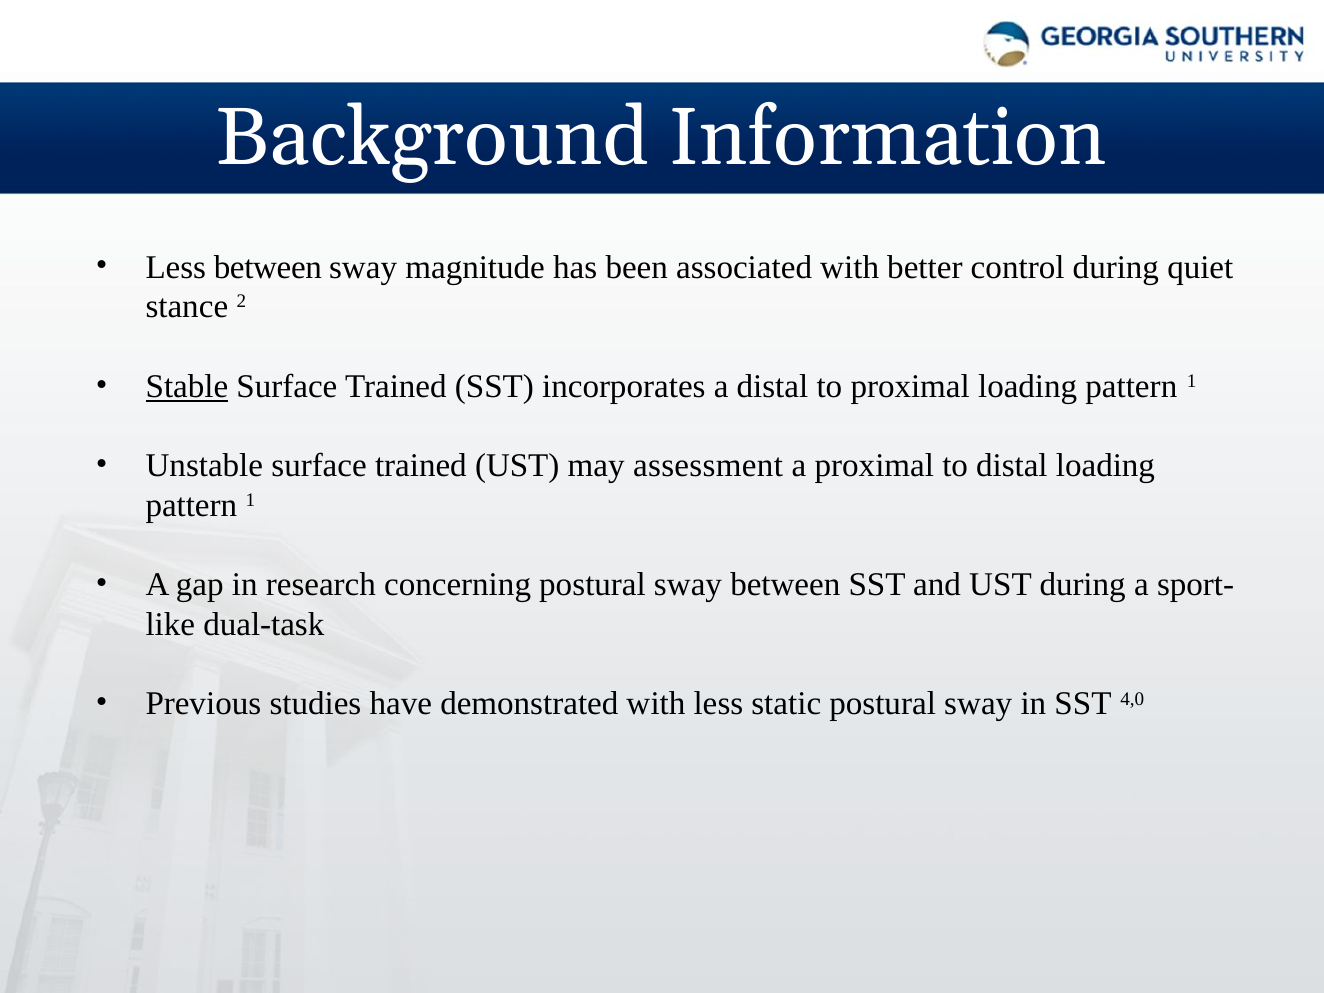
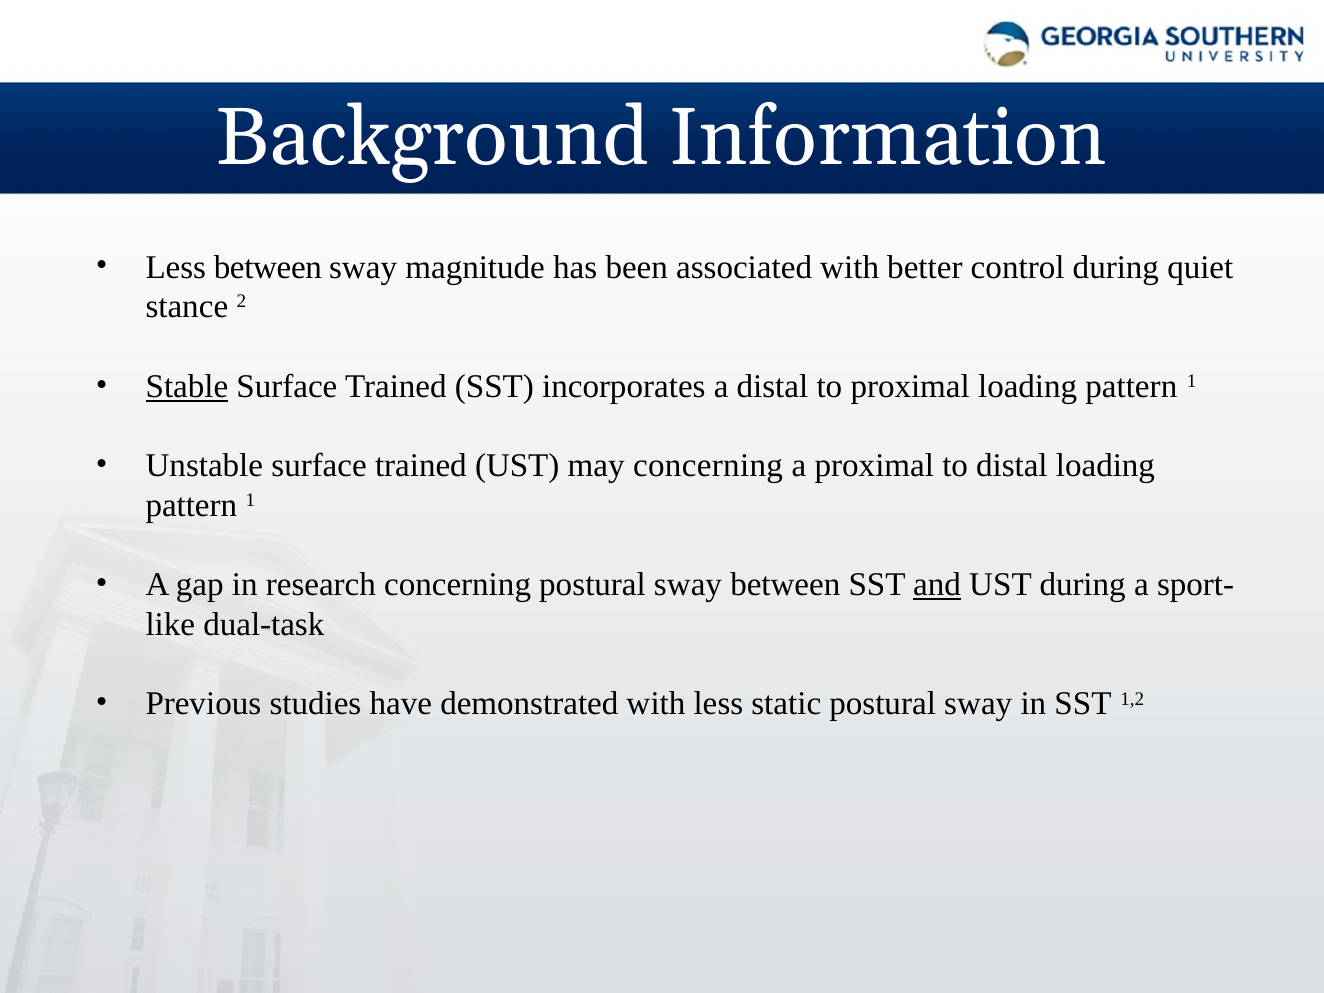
may assessment: assessment -> concerning (708, 466)
and underline: none -> present (937, 585)
4,0: 4,0 -> 1,2 (1132, 699)
